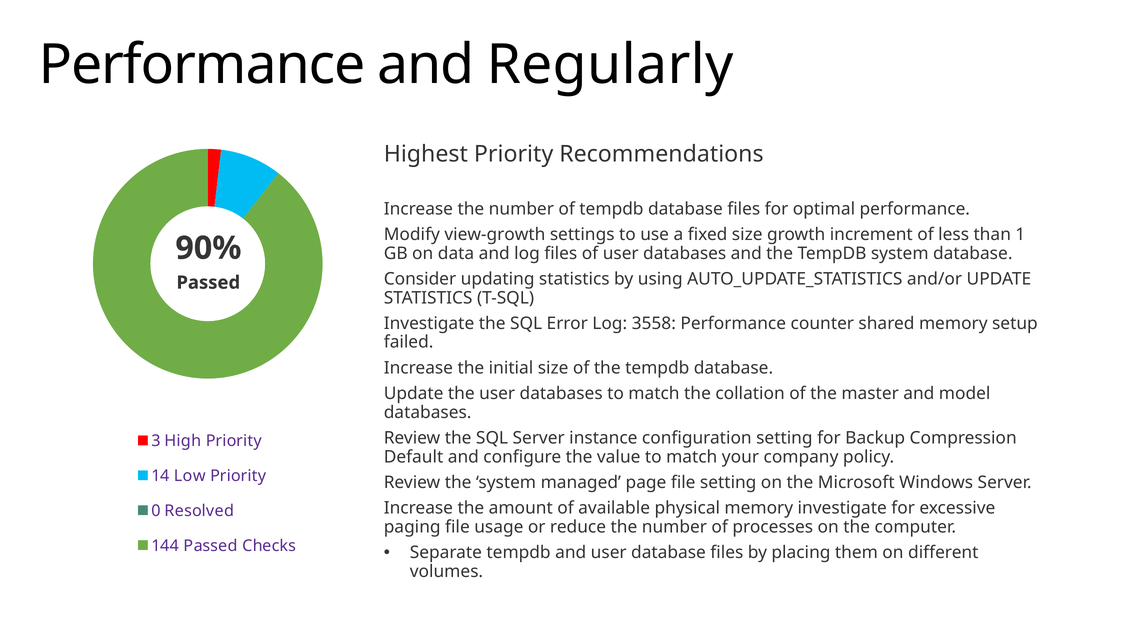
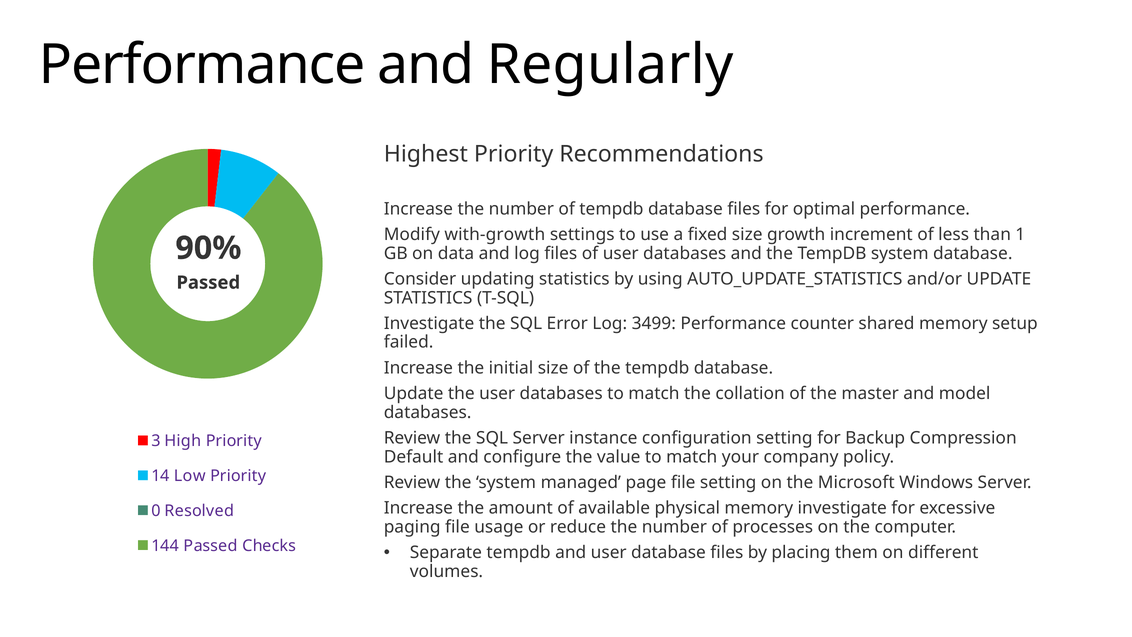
view-growth: view-growth -> with-growth (495, 234)
3558: 3558 -> 3499 (654, 323)
